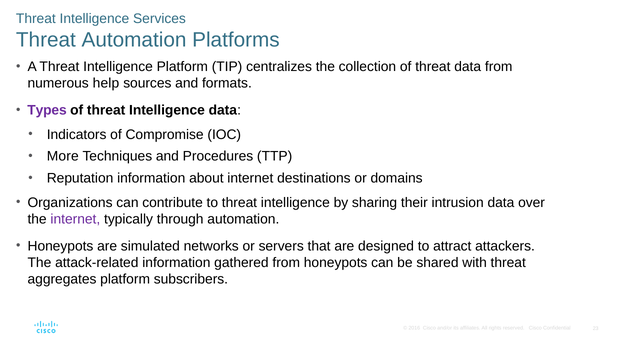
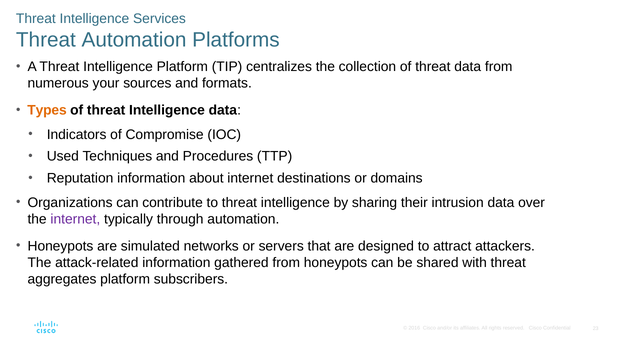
help: help -> your (106, 83)
Types colour: purple -> orange (47, 110)
More: More -> Used (63, 156)
